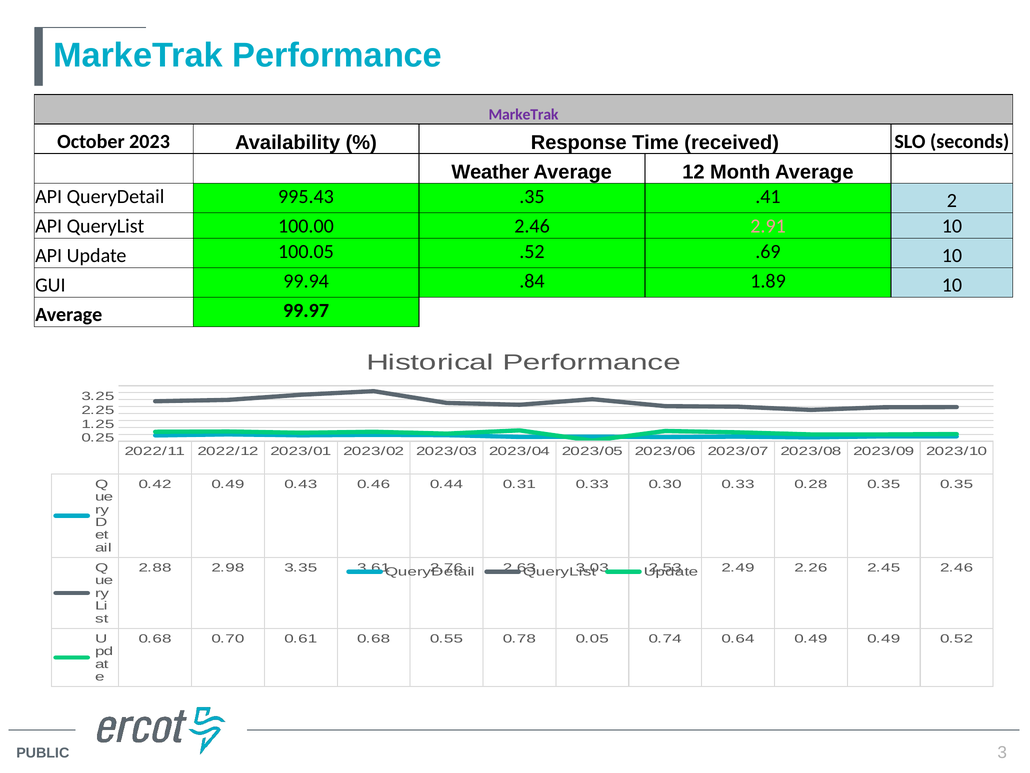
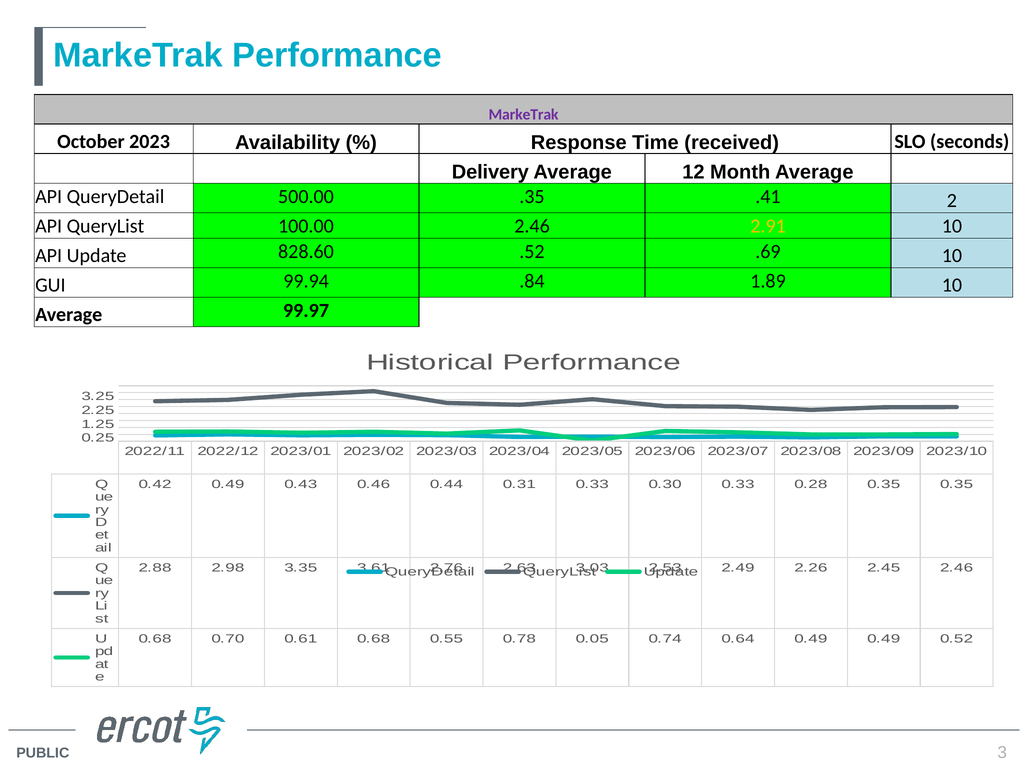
Weather: Weather -> Delivery (490, 172)
995.43: 995.43 -> 500.00 (306, 196)
2.91 colour: pink -> yellow (768, 226)
100.05: 100.05 -> 828.60 (306, 251)
